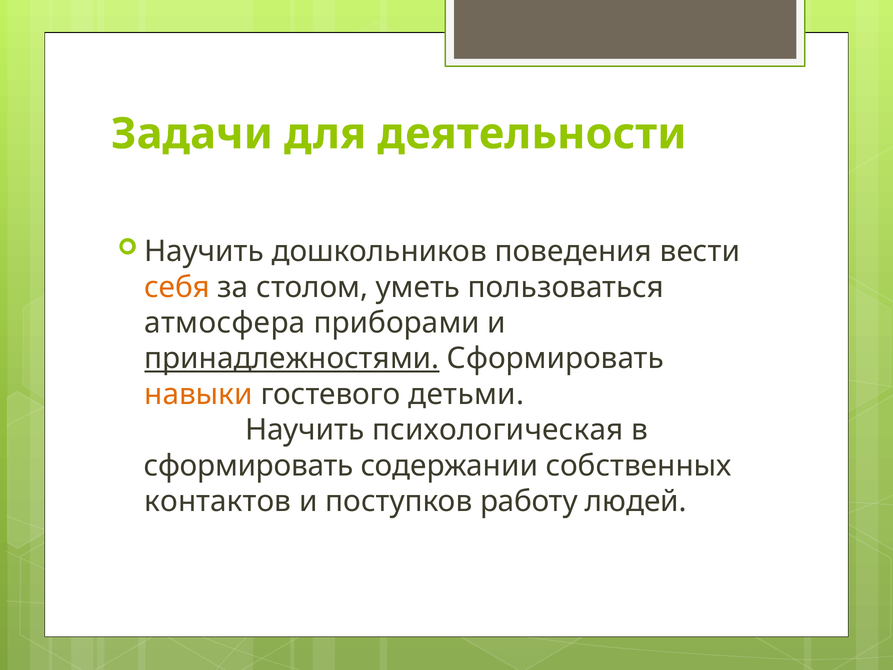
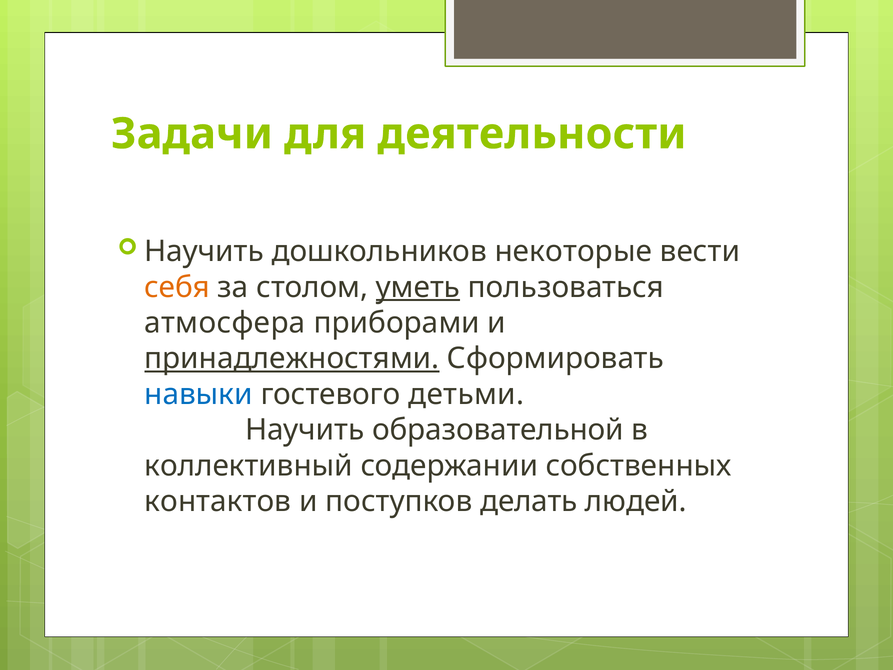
поведения: поведения -> некоторые (573, 251)
уметь underline: none -> present (418, 287)
навыки colour: orange -> blue (199, 394)
психологическая: психологическая -> образовательной (498, 430)
сформировать: сформировать -> коллективный (249, 466)
работу: работу -> делать (529, 501)
